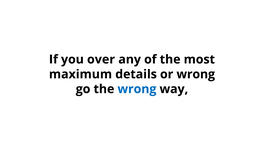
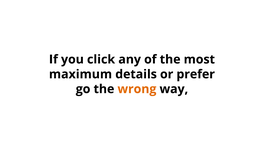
over: over -> click (101, 59)
or wrong: wrong -> prefer (196, 74)
wrong colour: blue -> orange (137, 89)
